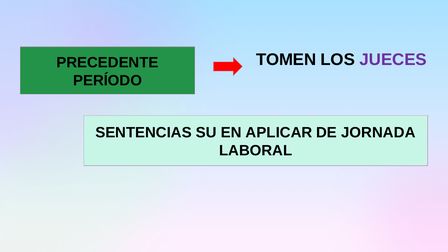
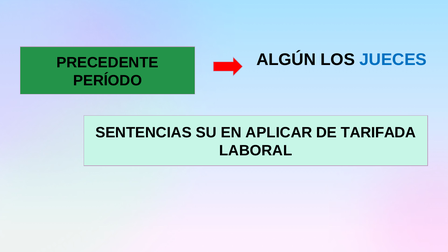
TOMEN: TOMEN -> ALGÚN (286, 60)
JUECES colour: purple -> blue (393, 60)
JORNADA: JORNADA -> TARIFADA (378, 133)
